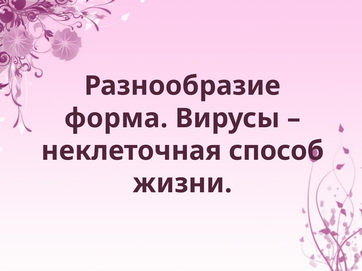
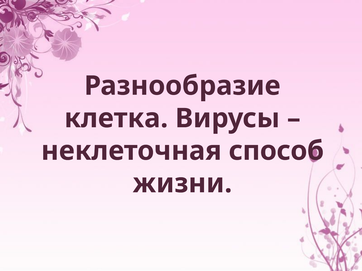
форма: форма -> клетка (116, 119)
